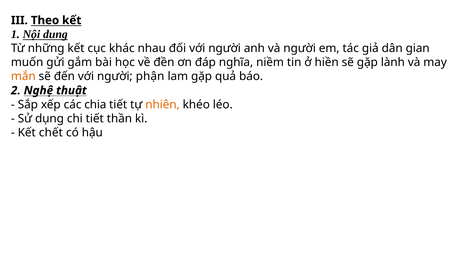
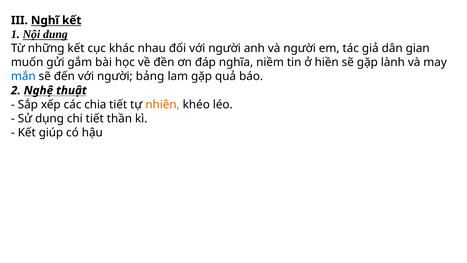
Theo: Theo -> Nghĩ (45, 20)
mắn colour: orange -> blue (23, 76)
phận: phận -> bảng (150, 76)
chết: chết -> giúp (51, 132)
